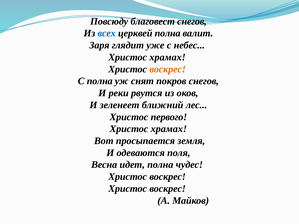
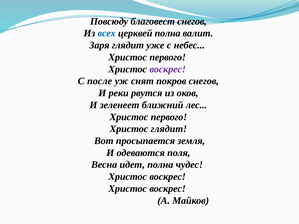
храмах: храмах -> первого (168, 57)
воскрес colour: orange -> purple (168, 69)
С полна: полна -> после (100, 81)
храмах: храмах -> глядит (169, 129)
